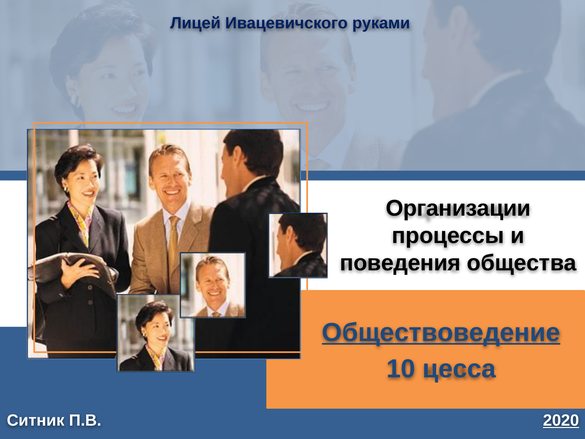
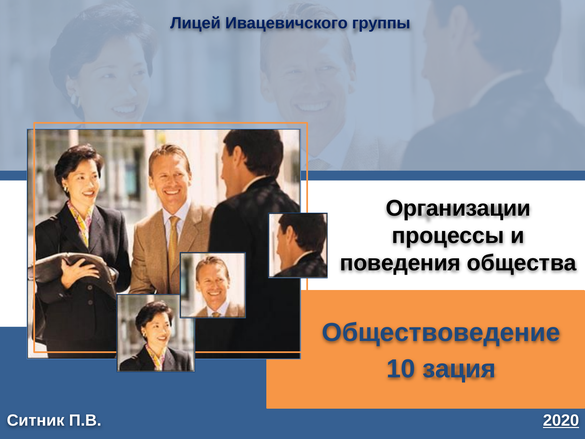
руками: руками -> группы (381, 23)
Обществоведение underline: present -> none (441, 332)
цесса: цесса -> зация (459, 369)
